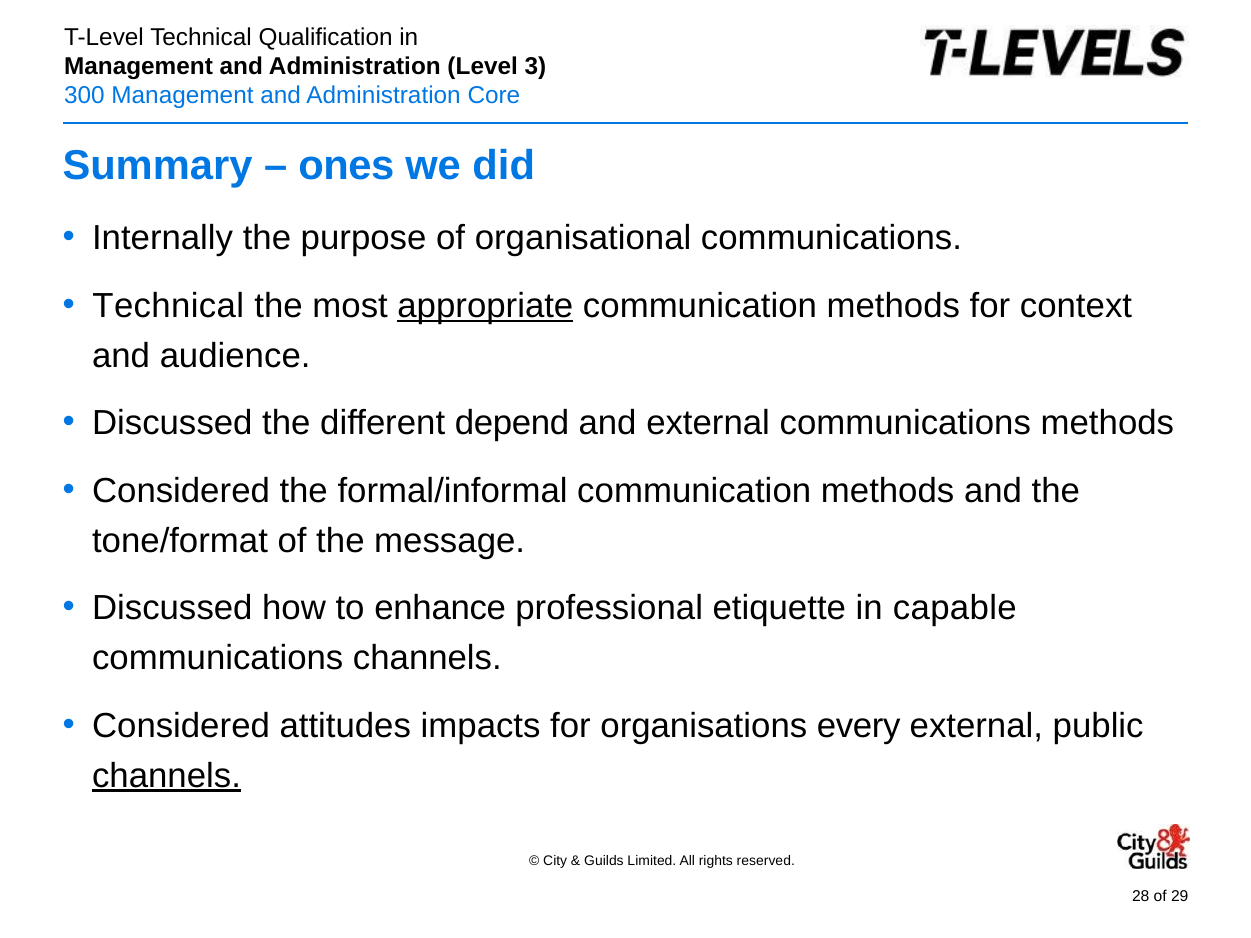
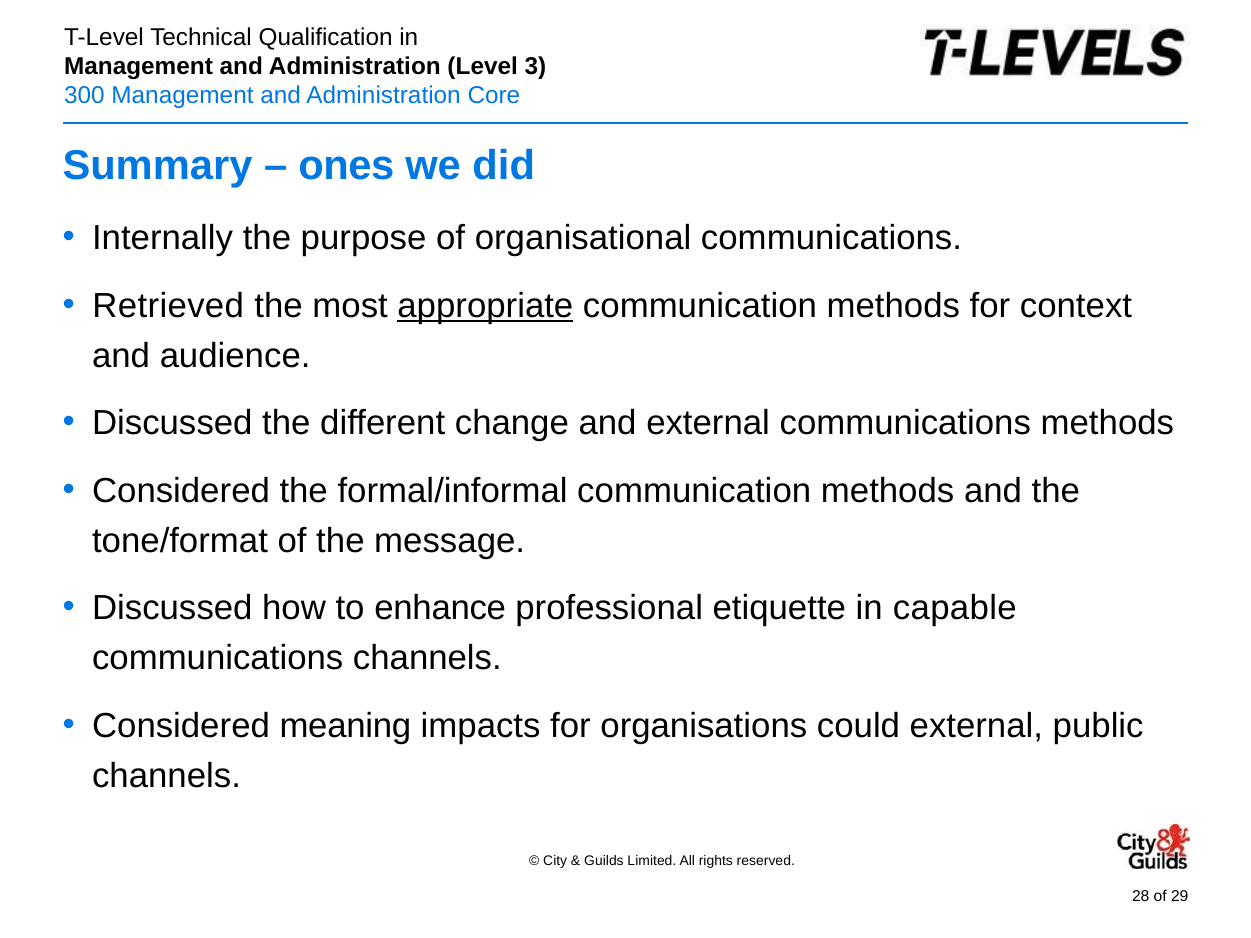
Technical: Technical -> Retrieved (168, 306)
depend: depend -> change (512, 423)
attitudes: attitudes -> meaning (345, 726)
every: every -> could (859, 726)
channels underline: present -> none (166, 776)
